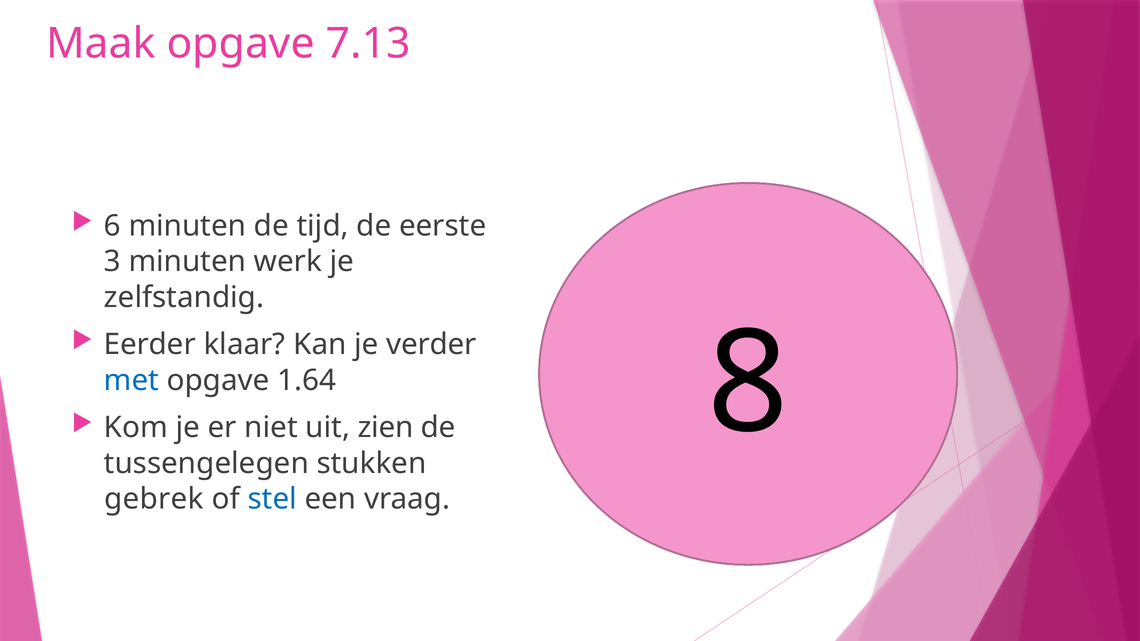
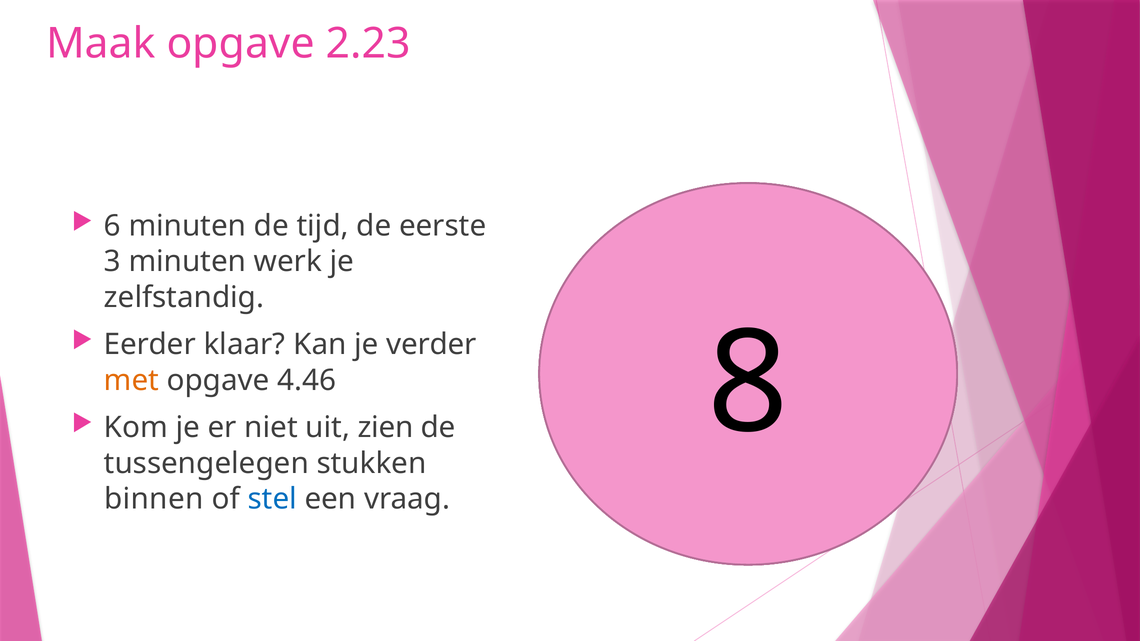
7.13: 7.13 -> 2.23 (368, 44)
met colour: blue -> orange (131, 380)
1.64: 1.64 -> 4.46 (307, 380)
gebrek: gebrek -> binnen (154, 499)
